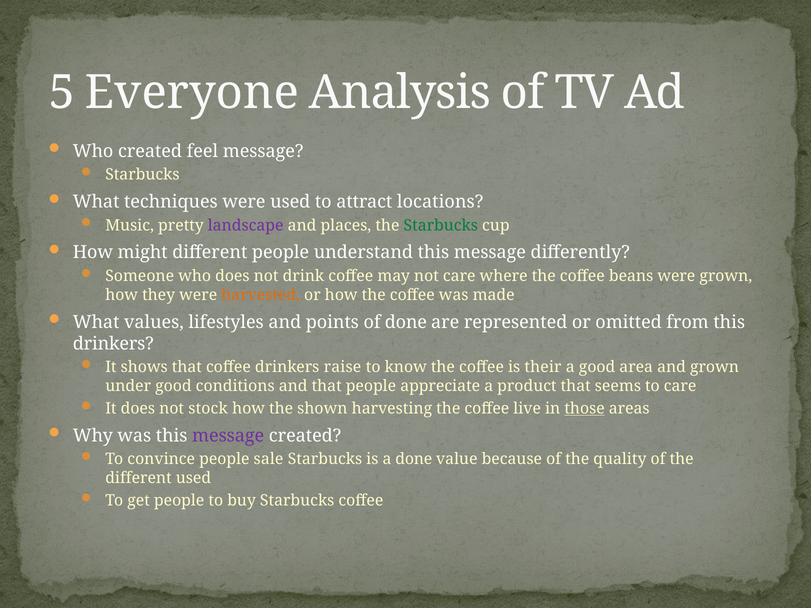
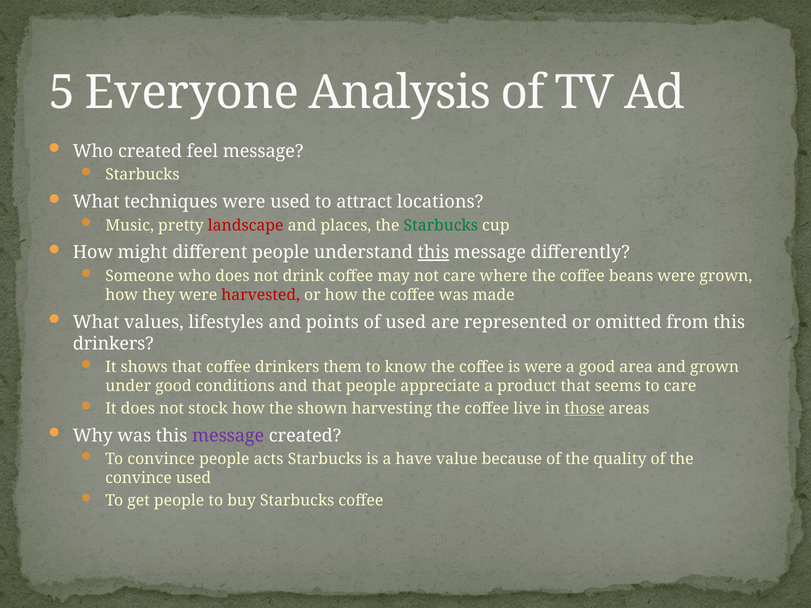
landscape colour: purple -> red (246, 225)
this underline: none -> present (433, 253)
harvested colour: orange -> red (261, 295)
of done: done -> used (406, 322)
raise: raise -> them (343, 367)
is their: their -> were (543, 367)
sale: sale -> acts (269, 459)
a done: done -> have (414, 459)
different: different -> convince (139, 478)
